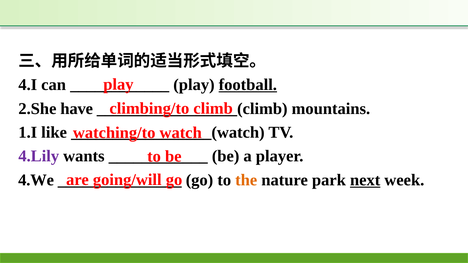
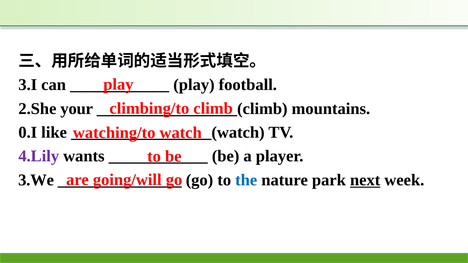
4.I: 4.I -> 3.I (28, 85)
football underline: present -> none (248, 85)
have: have -> your (77, 109)
1.I: 1.I -> 0.I (28, 132)
4.We: 4.We -> 3.We (36, 180)
the colour: orange -> blue (246, 180)
